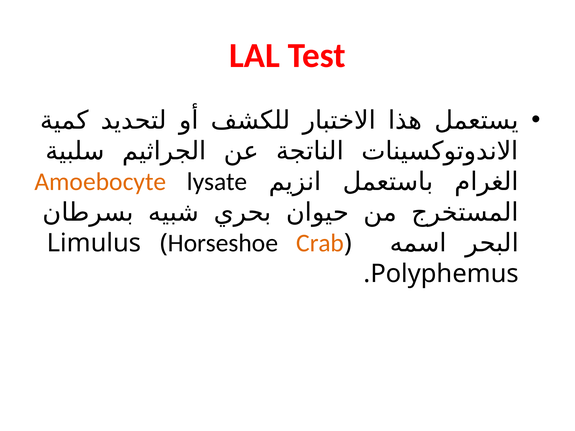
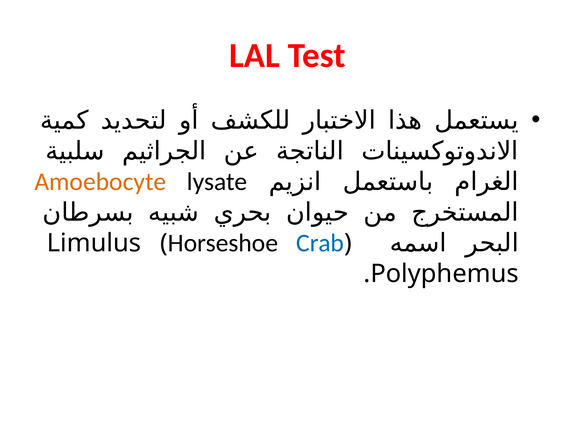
Crab colour: orange -> blue (320, 243)
